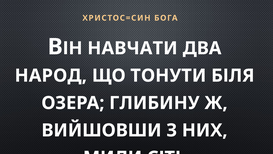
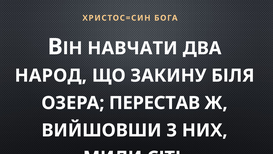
ТОНУТИ: ТОНУТИ -> ЗАКИНУ (168, 75)
ГЛИБИНУ: ГЛИБИНУ -> ПЕРЕСТАВ (154, 103)
